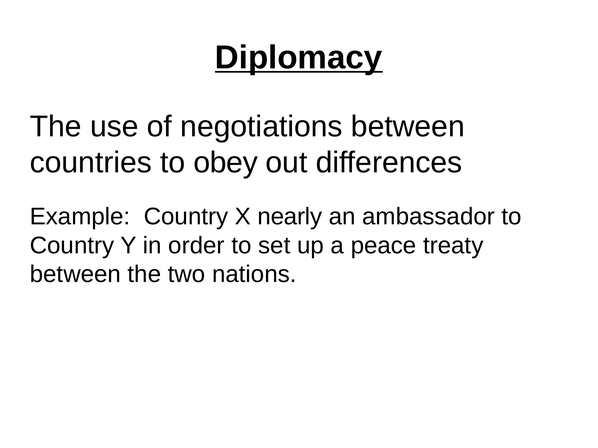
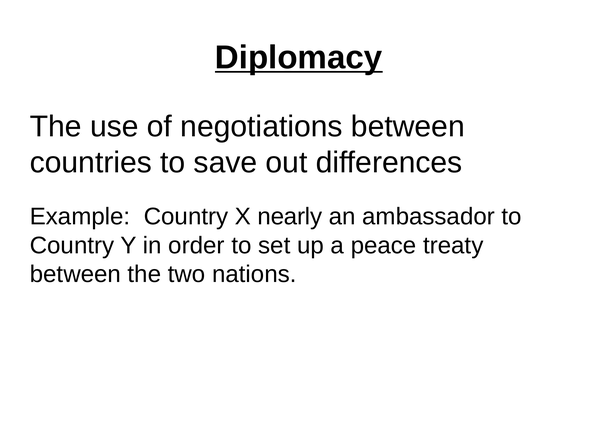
obey: obey -> save (225, 163)
